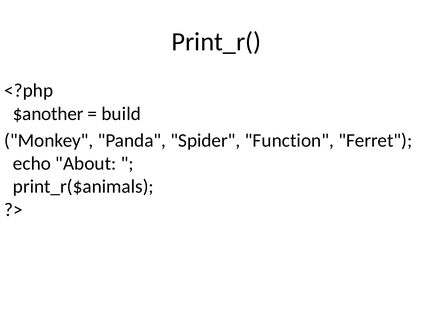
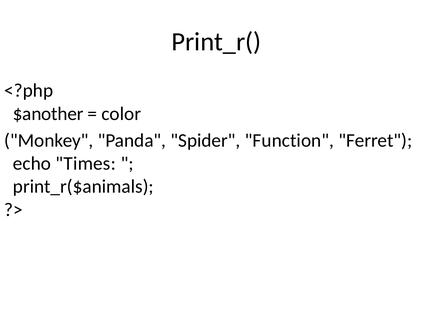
build: build -> color (121, 114)
About: About -> Times (86, 164)
